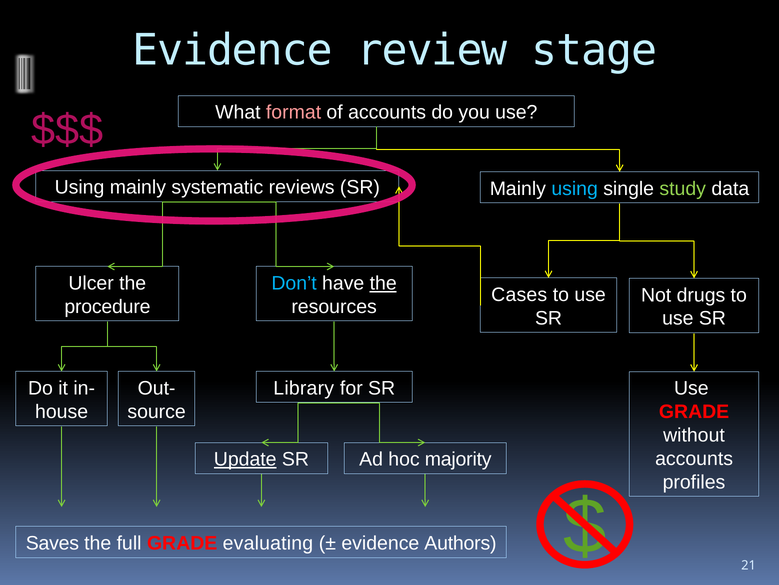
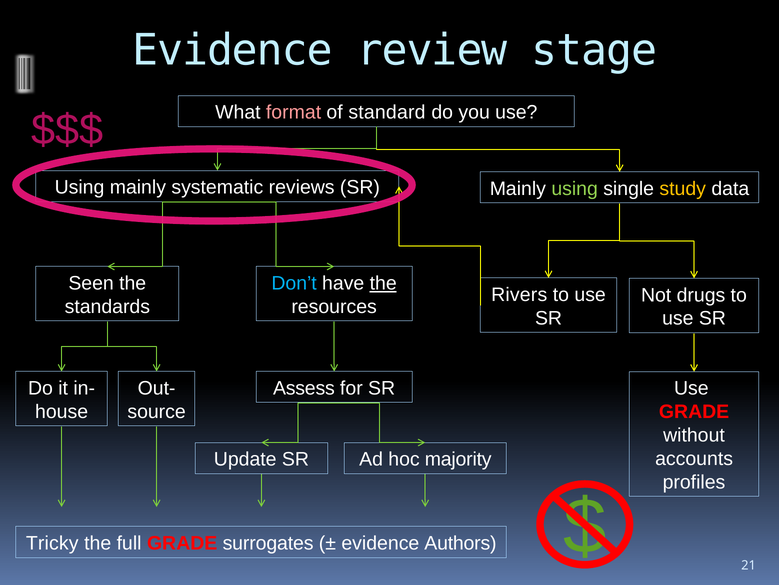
of accounts: accounts -> standard (387, 112)
using colour: light blue -> light green (575, 189)
study colour: light green -> yellow (683, 189)
Ulcer: Ulcer -> Seen (91, 283)
Cases: Cases -> Rivers (519, 294)
procedure: procedure -> standards (107, 306)
Library: Library -> Assess (304, 388)
Update underline: present -> none (245, 459)
Saves: Saves -> Tricky (52, 543)
evaluating: evaluating -> surrogates (268, 543)
